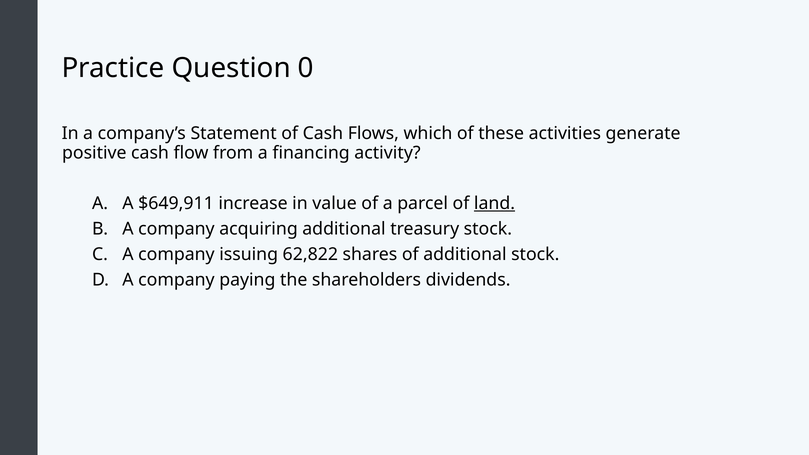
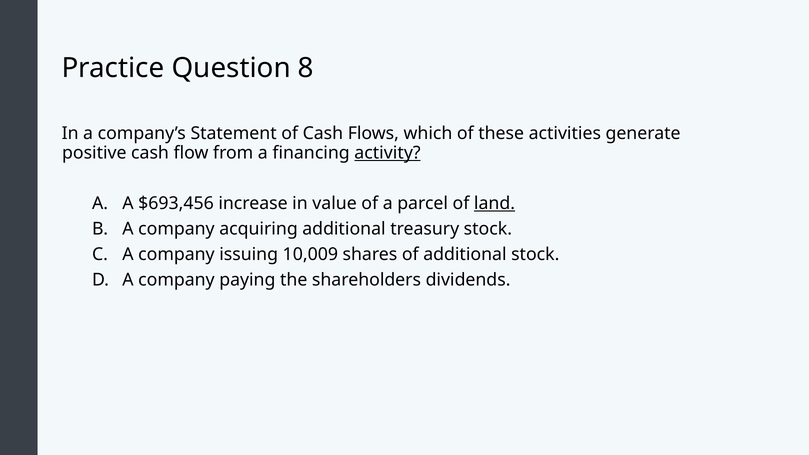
0: 0 -> 8 (306, 68)
activity underline: none -> present (387, 153)
$649,911: $649,911 -> $693,456 (176, 204)
62,822: 62,822 -> 10,009 (310, 254)
